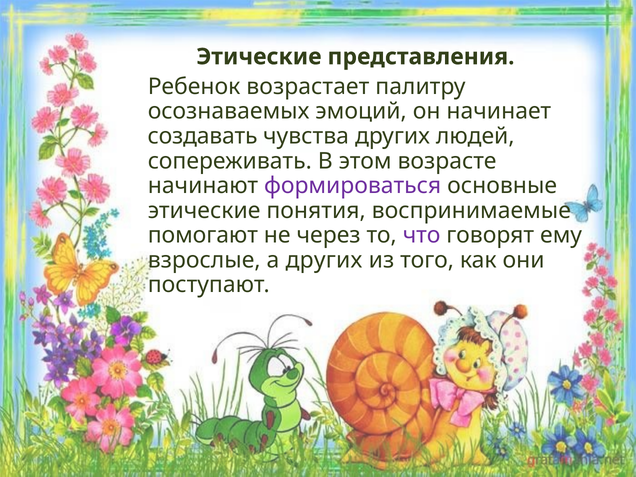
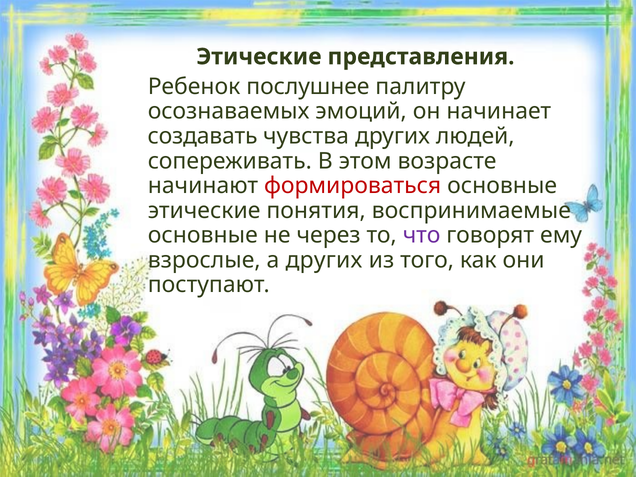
возрастает: возрастает -> послушнее (308, 87)
формироваться colour: purple -> red (353, 186)
помогают: помогают -> основные (203, 235)
